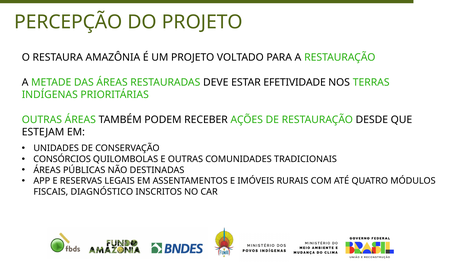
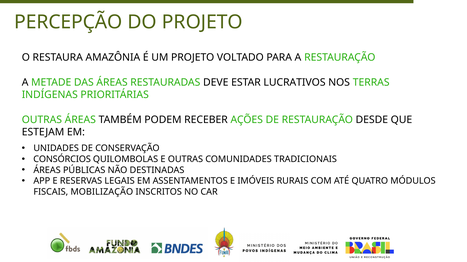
EFETIVIDADE: EFETIVIDADE -> LUCRATIVOS (295, 83)
DIAGNÓSTICO: DIAGNÓSTICO -> MOBILIZAÇÃO (102, 192)
